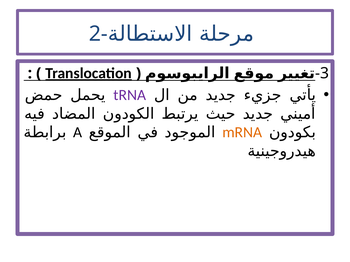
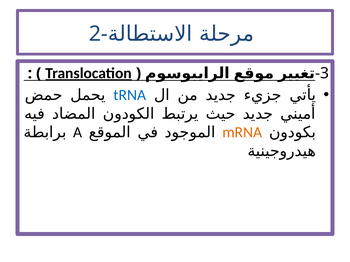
tRNA colour: purple -> blue (130, 95)
